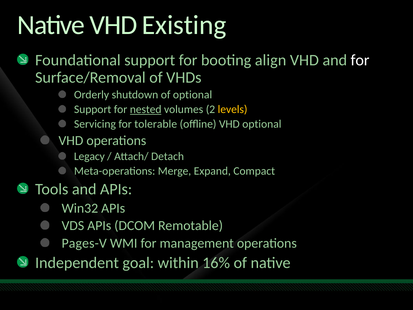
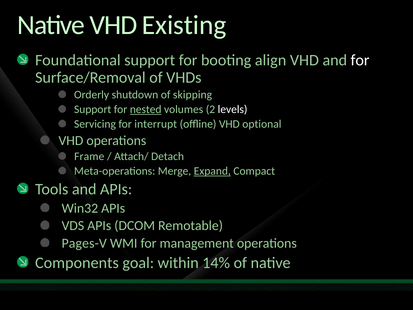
of optional: optional -> skipping (193, 95)
levels colour: yellow -> white (233, 109)
tolerable: tolerable -> interrupt (156, 124)
Legacy: Legacy -> Frame (89, 156)
Expand underline: none -> present (212, 171)
Independent: Independent -> Components (77, 262)
16%: 16% -> 14% (216, 262)
